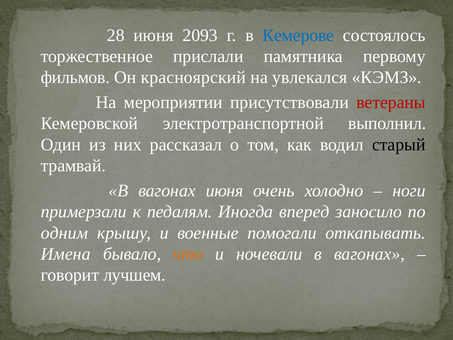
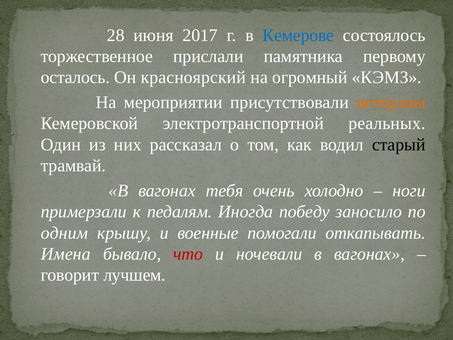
2093: 2093 -> 2017 (200, 35)
фильмов: фильмов -> осталось (75, 77)
увлекался: увлекался -> огромный (310, 77)
ветераны colour: red -> orange (391, 102)
выполнил: выполнил -> реальных (387, 123)
вагонах июня: июня -> тебя (224, 190)
вперед: вперед -> победу (304, 212)
что colour: orange -> red (188, 254)
